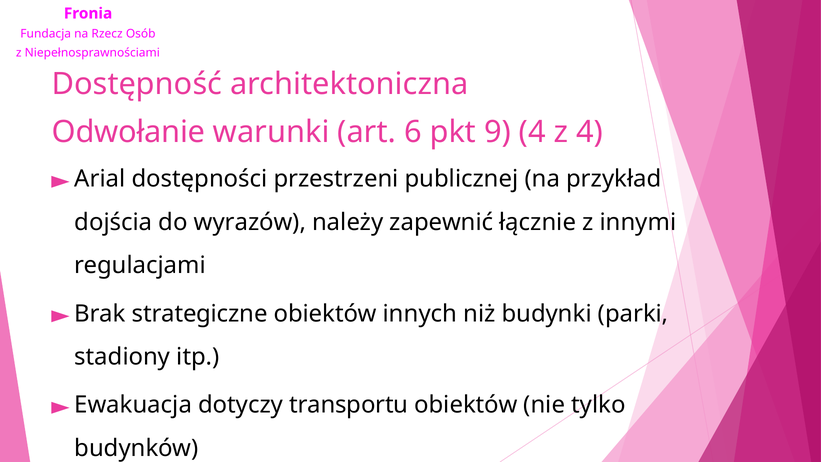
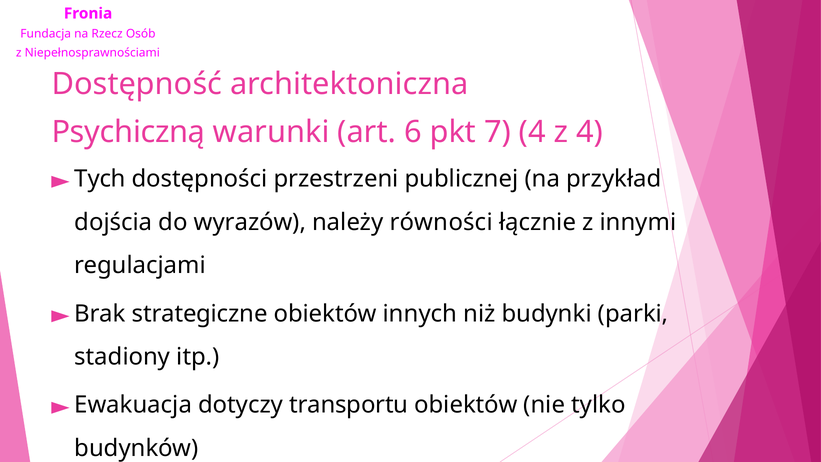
Odwołanie: Odwołanie -> Psychiczną (128, 132)
9: 9 -> 7 (497, 132)
Arial: Arial -> Tych (100, 179)
zapewnić: zapewnić -> równości (441, 222)
